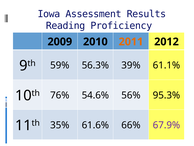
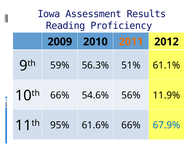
39%: 39% -> 51% (131, 65)
76%: 76% -> 66% (60, 95)
95.3%: 95.3% -> 11.9% (166, 95)
35%: 35% -> 95% (60, 125)
67.9% colour: purple -> blue (166, 125)
